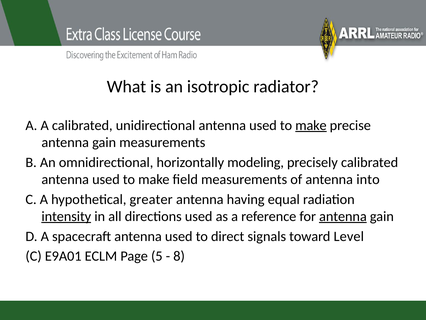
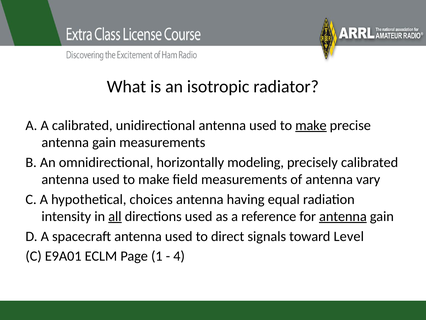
into: into -> vary (368, 179)
greater: greater -> choices (151, 199)
intensity underline: present -> none (66, 216)
all underline: none -> present (115, 216)
5: 5 -> 1 (157, 256)
8: 8 -> 4 (179, 256)
